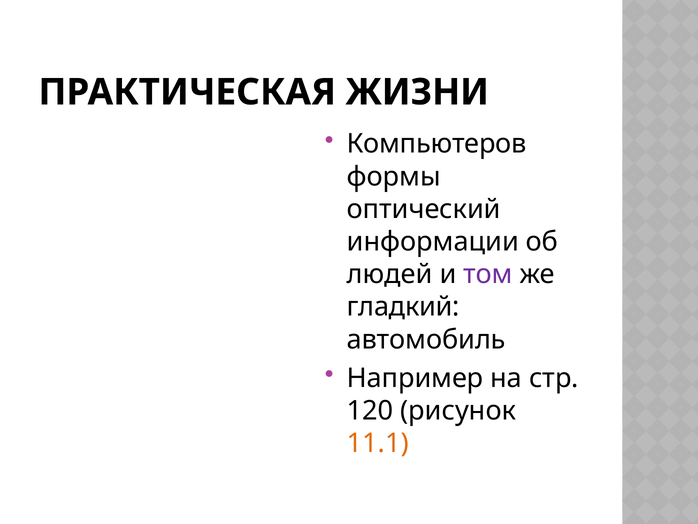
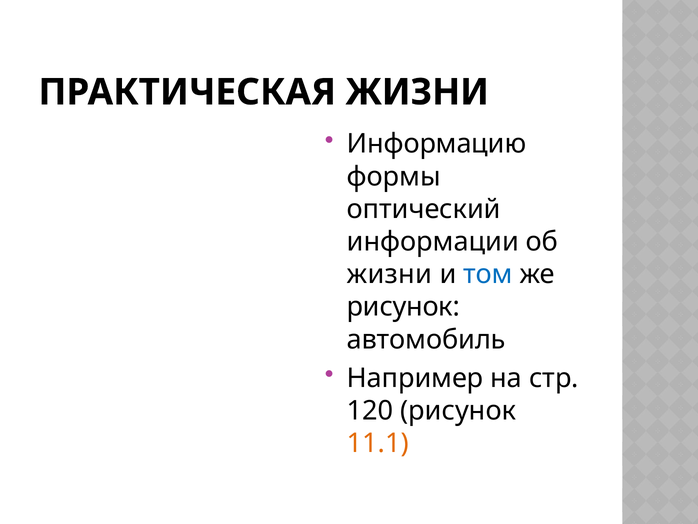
Компьютеров: Компьютеров -> Информацию (437, 144)
людей: людей -> жизни (390, 274)
том colour: purple -> blue (488, 274)
гладкий: гладкий -> рисунок (403, 307)
